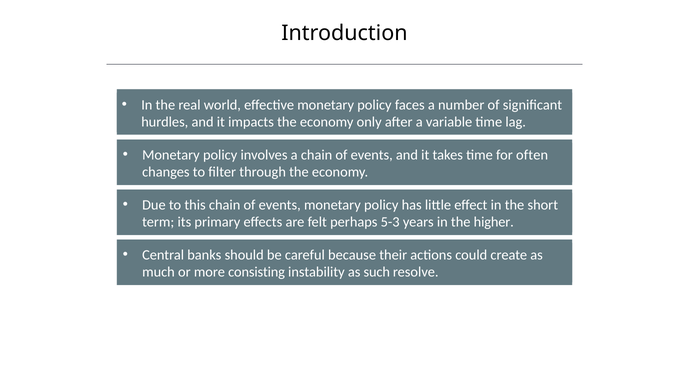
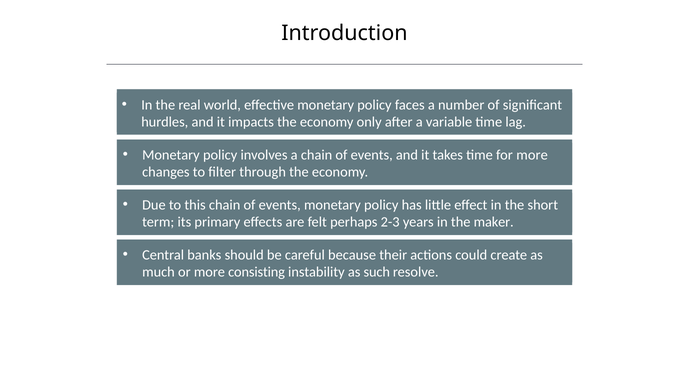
for often: often -> more (532, 155)
5-3: 5-3 -> 2-3 (390, 223)
higher: higher -> maker (494, 223)
